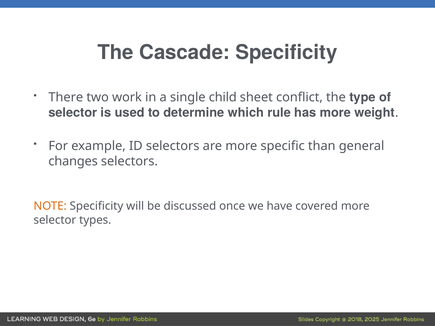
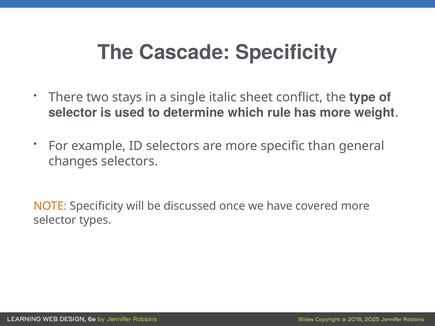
work: work -> stays (127, 98)
child: child -> italic (223, 98)
